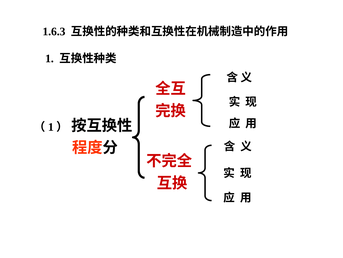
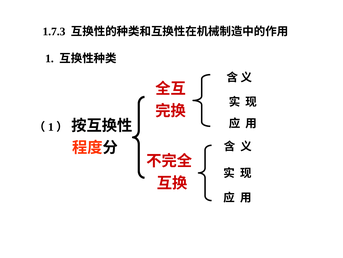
1.6.3: 1.6.3 -> 1.7.3 (54, 32)
